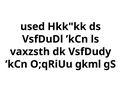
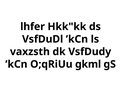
used: used -> lhfer (33, 27)
